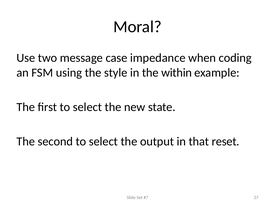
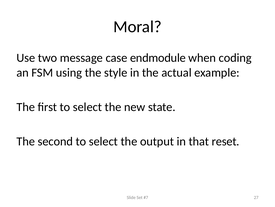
impedance: impedance -> endmodule (158, 58)
within: within -> actual (177, 72)
